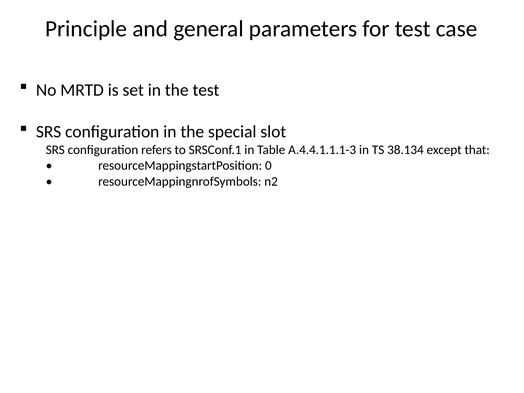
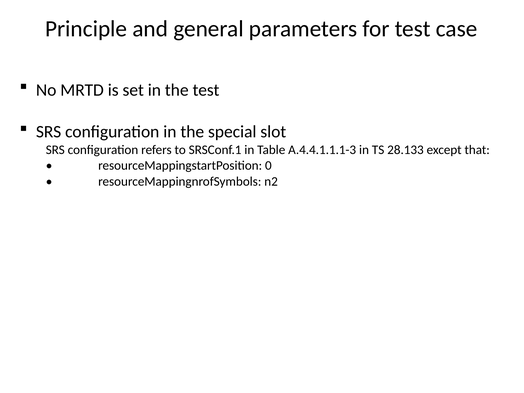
38.134: 38.134 -> 28.133 (405, 150)
